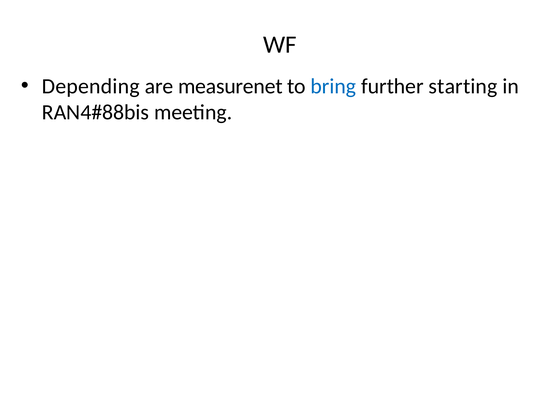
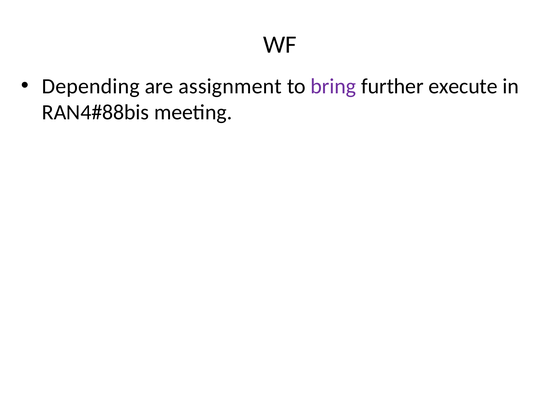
measurenet: measurenet -> assignment (230, 86)
bring colour: blue -> purple (333, 86)
starting: starting -> execute (463, 86)
